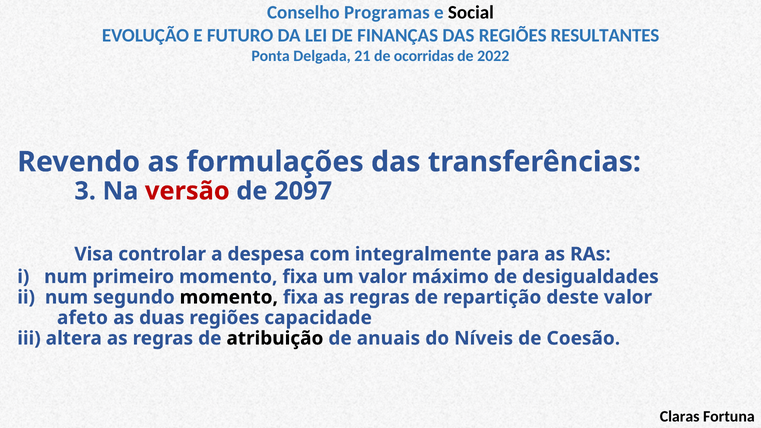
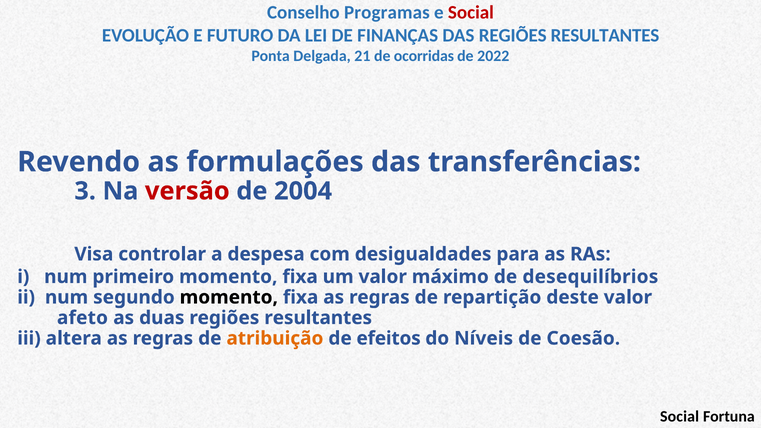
Social colour: black -> red (471, 13)
2097: 2097 -> 2004 (303, 191)
integralmente: integralmente -> desigualdades (423, 254)
desigualdades: desigualdades -> desequilíbrios (590, 277)
duas regiões capacidade: capacidade -> resultantes (318, 318)
atribuição colour: black -> orange (275, 338)
anuais: anuais -> efeitos (389, 338)
Claras: Claras -> Social (680, 417)
